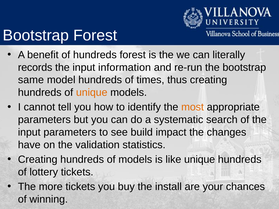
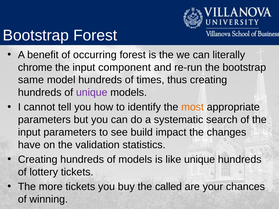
of hundreds: hundreds -> occurring (95, 55)
records: records -> chrome (35, 67)
information: information -> component (125, 67)
unique colour: orange -> purple (92, 93)
install: install -> called (168, 187)
